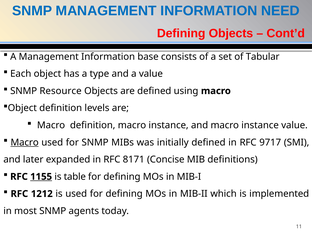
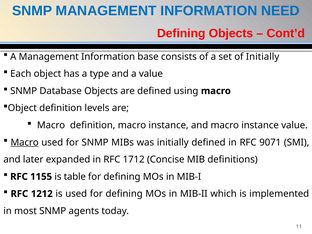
of Tabular: Tabular -> Initially (263, 57)
Resource: Resource -> Database (61, 91)
9717: 9717 -> 9071 (270, 142)
8171: 8171 -> 1712 (134, 160)
1155 underline: present -> none (41, 177)
